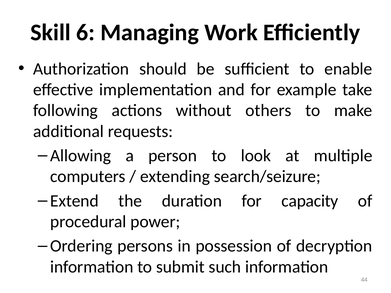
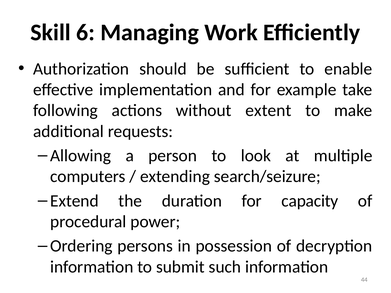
others: others -> extent (268, 111)
